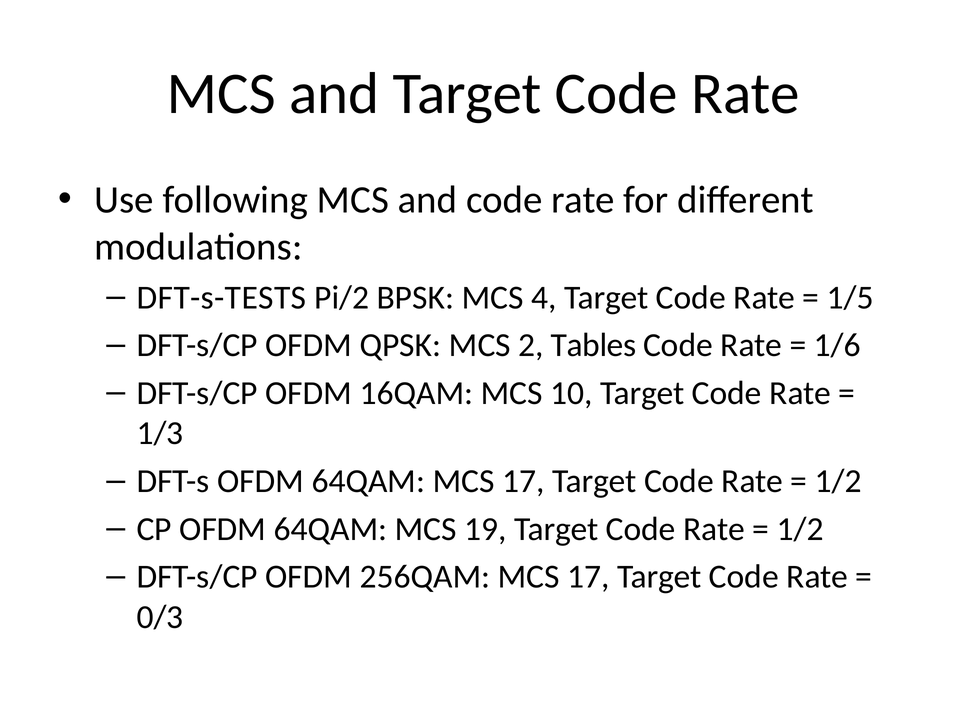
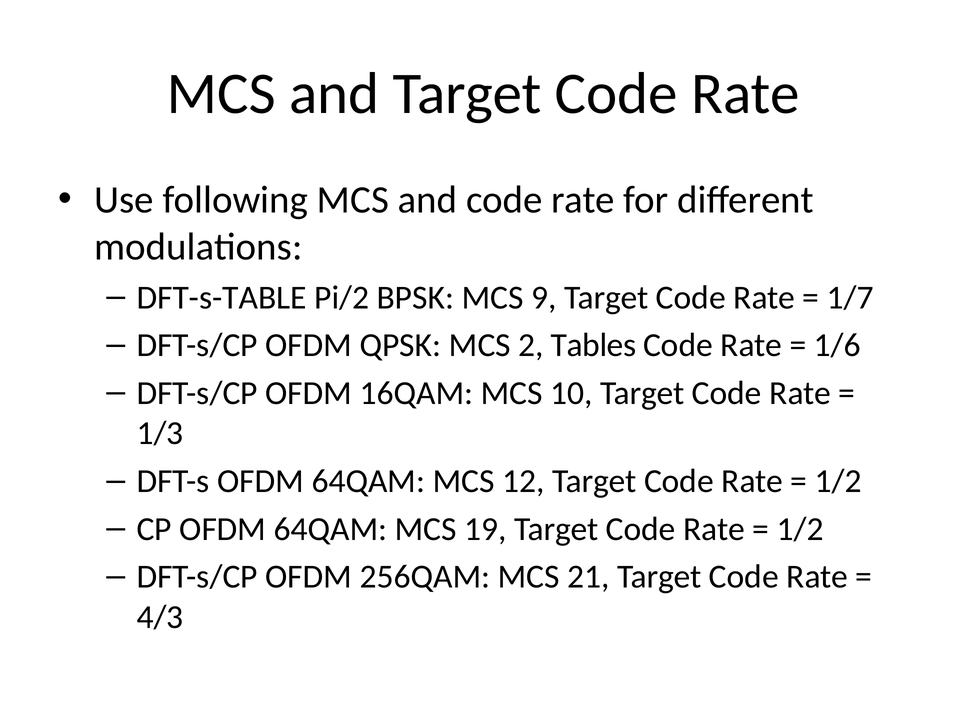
DFT-s-TESTS: DFT-s-TESTS -> DFT-s-TABLE (222, 298)
4: 4 -> 9 (544, 298)
1/5: 1/5 -> 1/7 (850, 298)
64QAM MCS 17: 17 -> 12 (523, 481)
256QAM MCS 17: 17 -> 21 (588, 577)
0/3: 0/3 -> 4/3 (160, 617)
